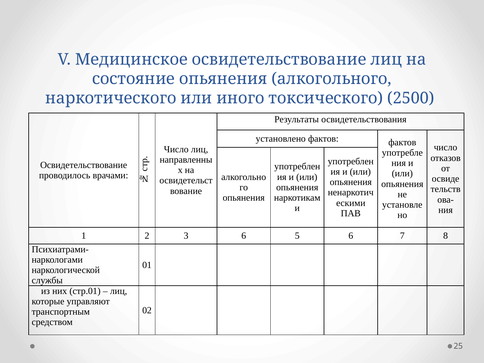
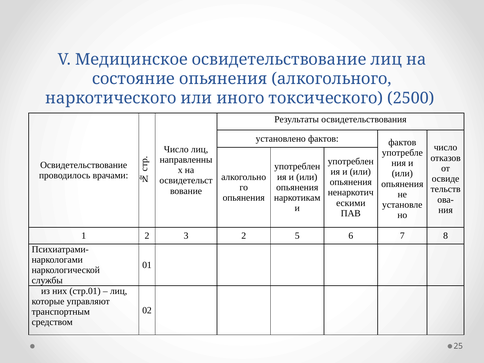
3 6: 6 -> 2 (244, 236)
